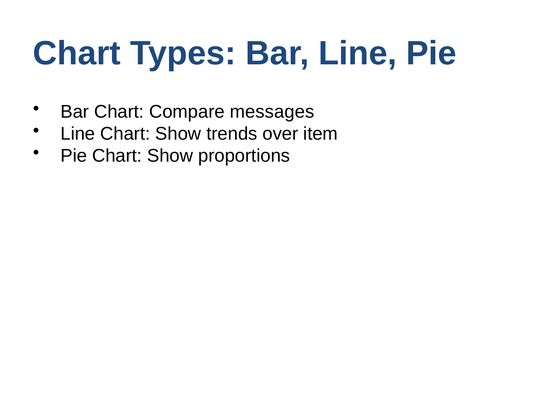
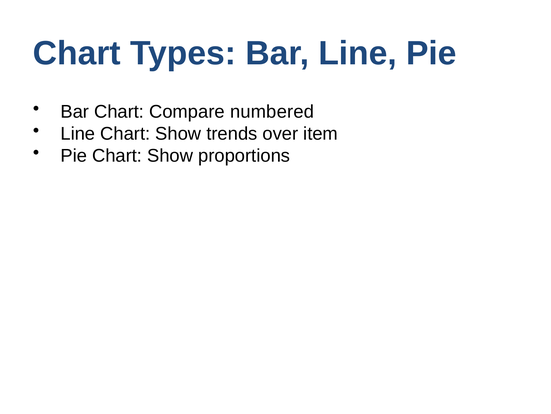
messages: messages -> numbered (272, 111)
